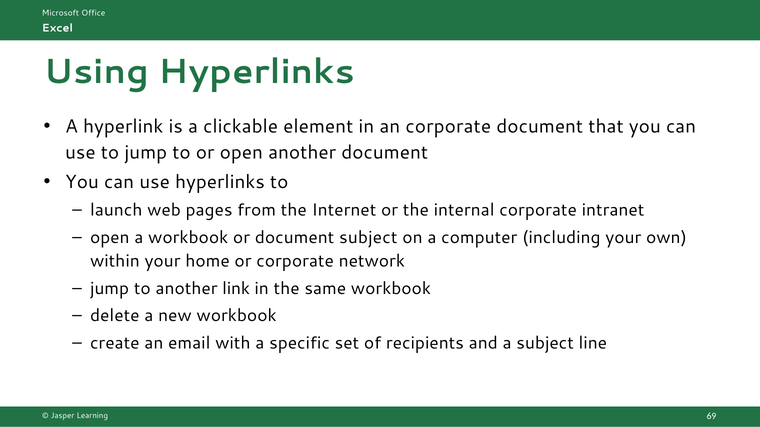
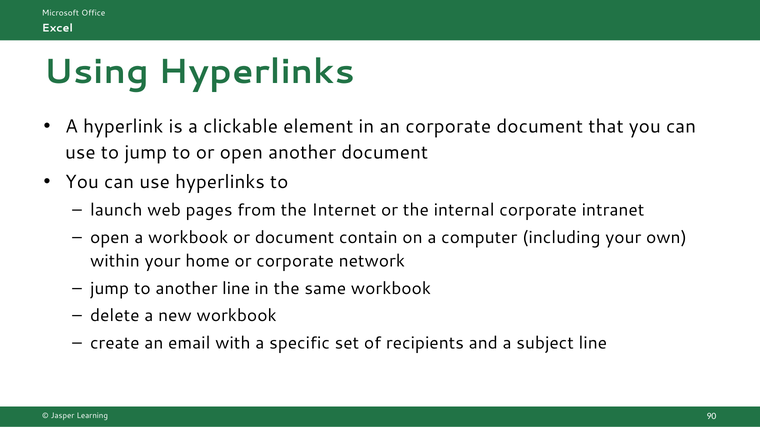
document subject: subject -> contain (368, 238)
another link: link -> line (236, 289)
69: 69 -> 90 (711, 417)
